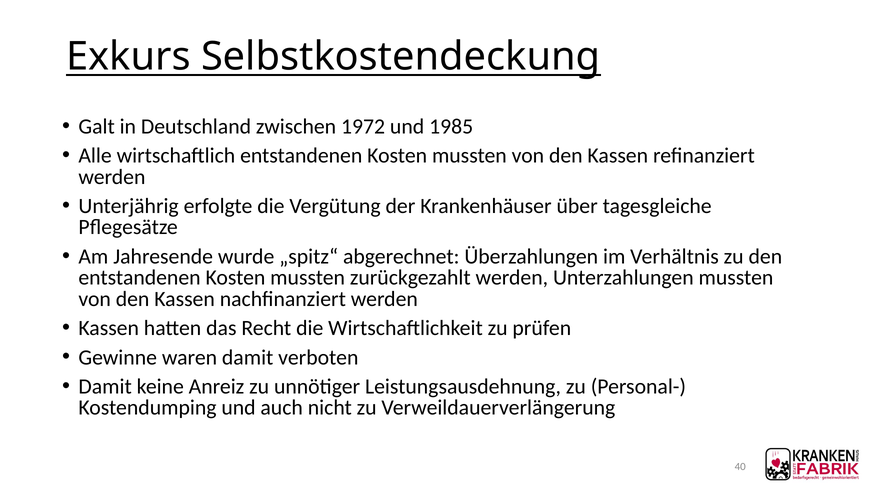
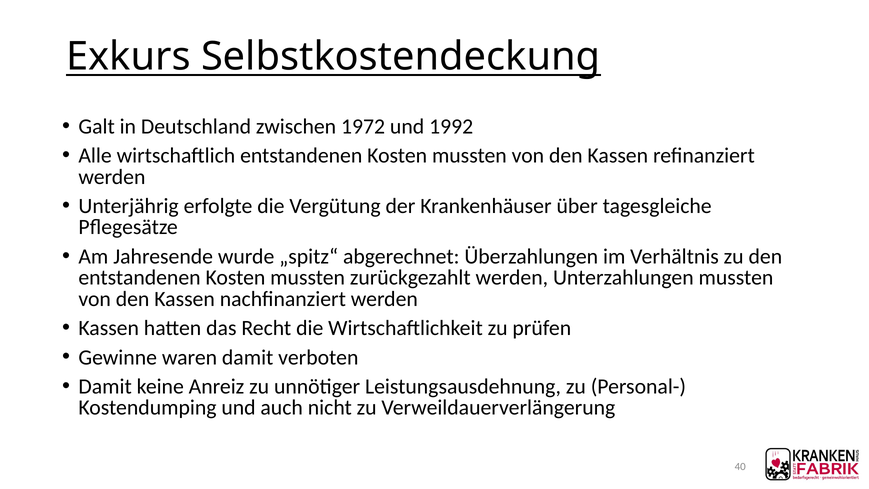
1985: 1985 -> 1992 (451, 126)
